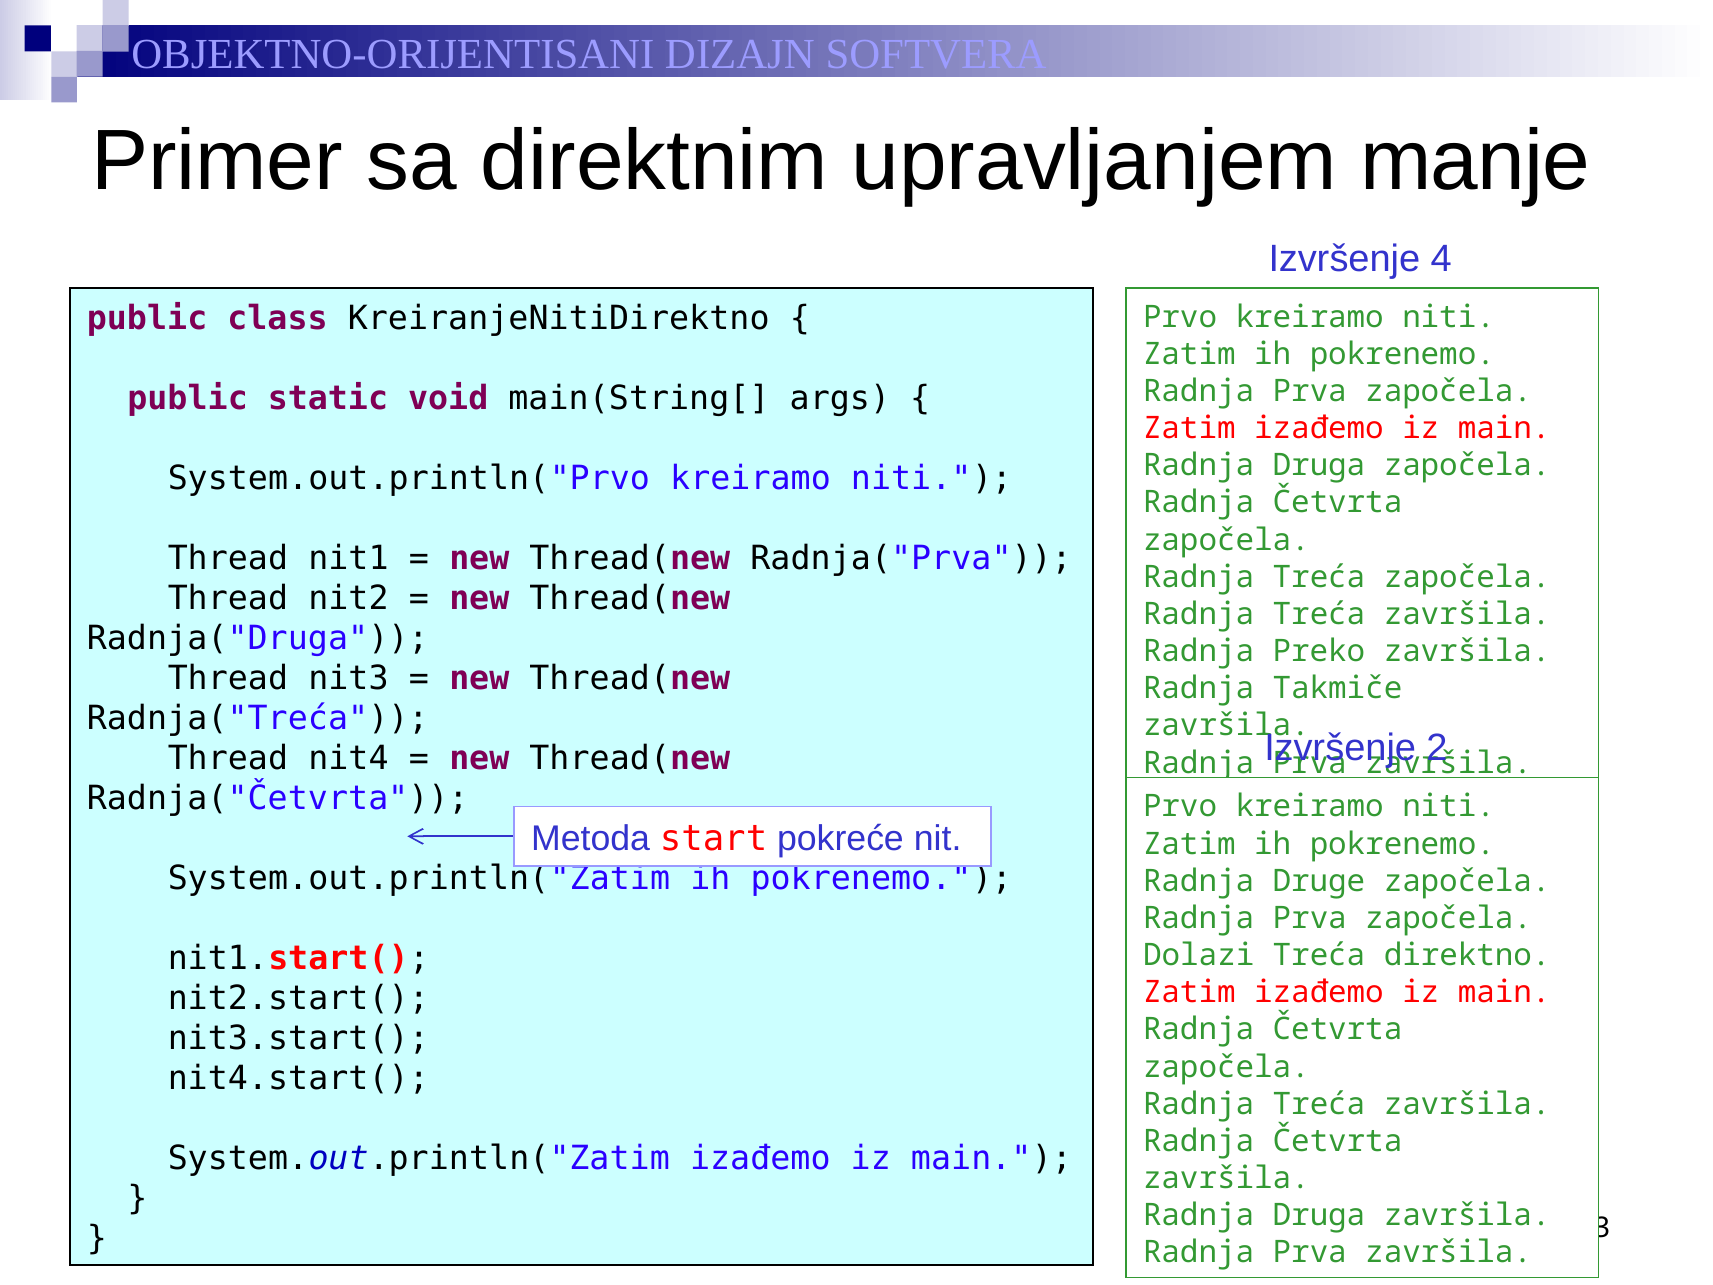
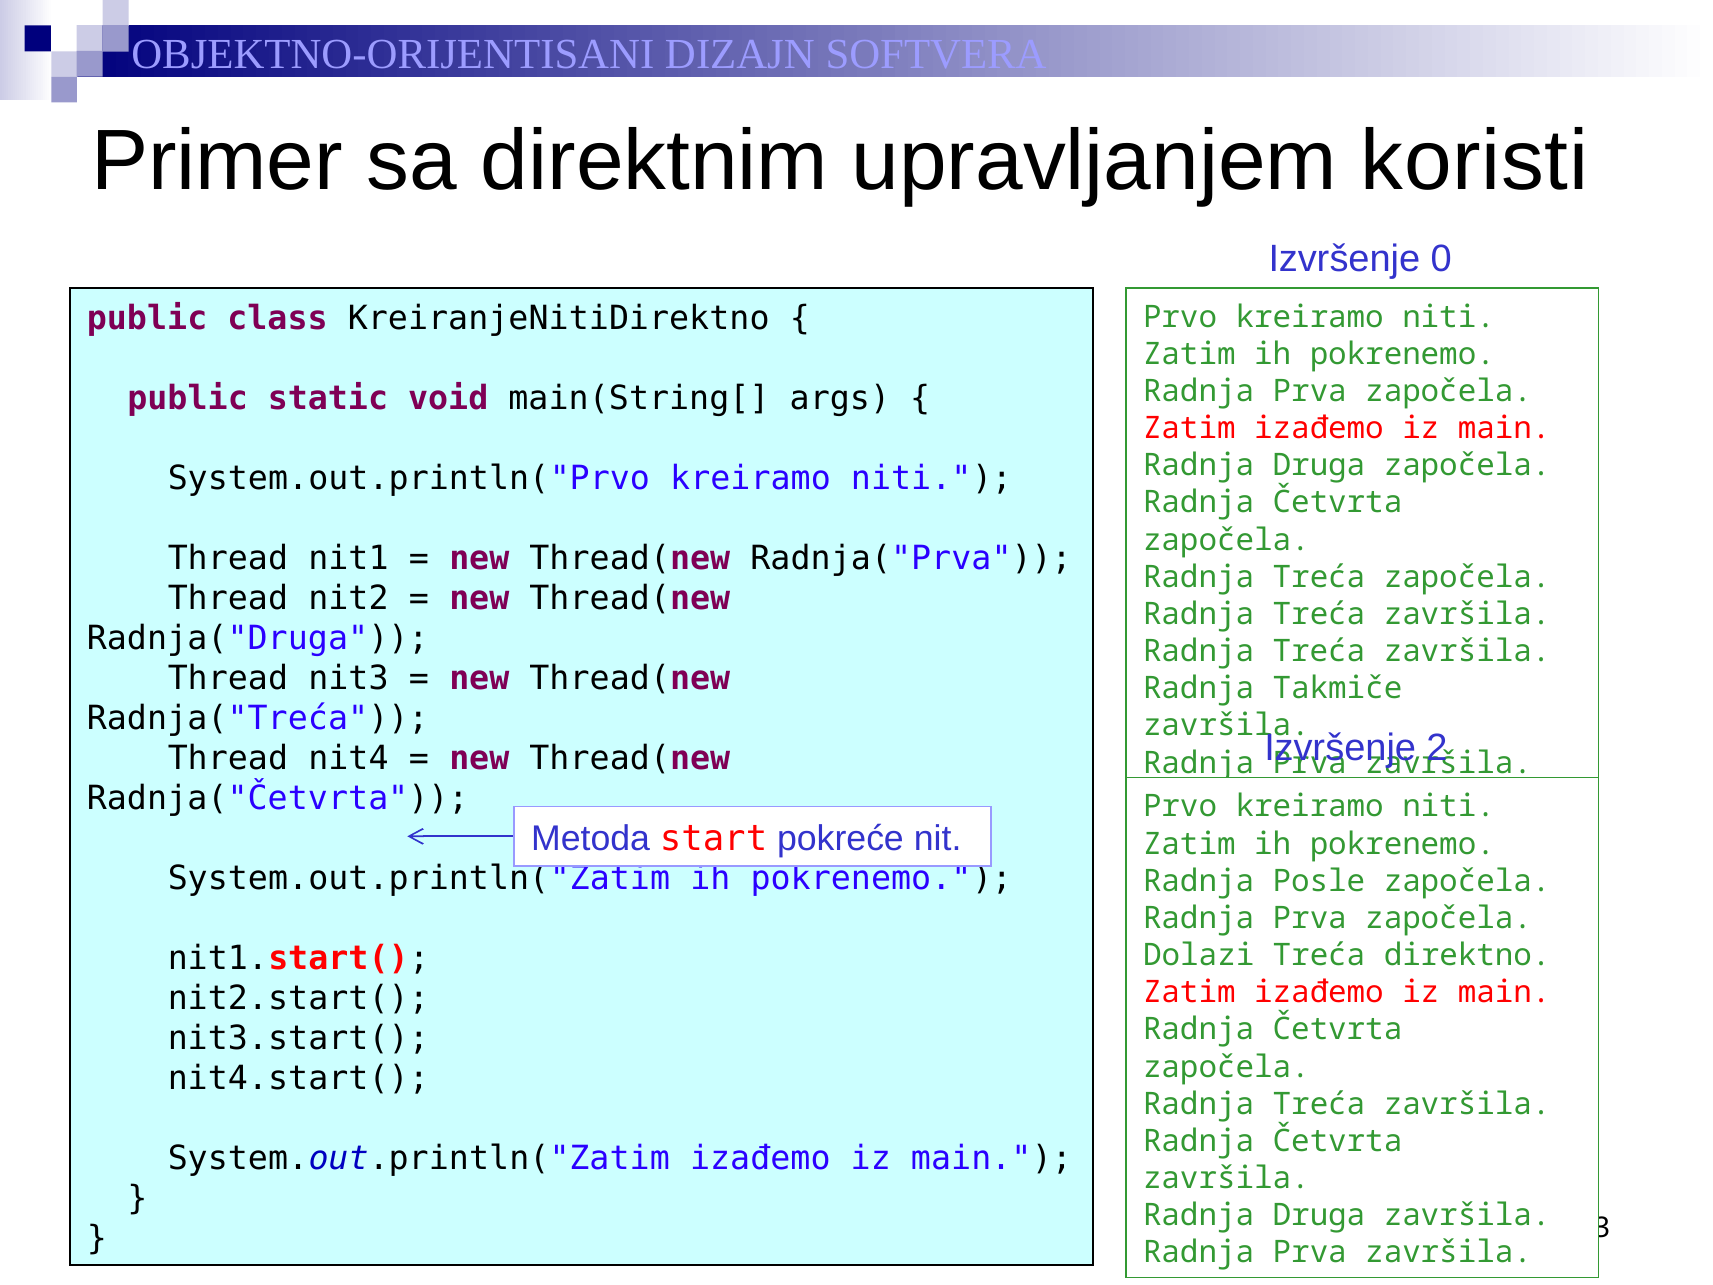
manje: manje -> koristi (1475, 161)
4: 4 -> 0 (1441, 258)
Preko: Preko -> Treća (1319, 651)
Druge: Druge -> Posle (1319, 881)
